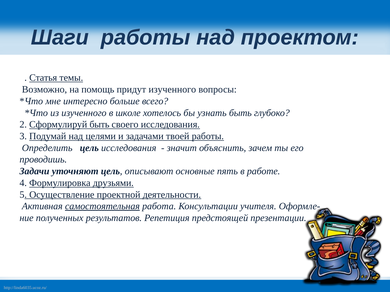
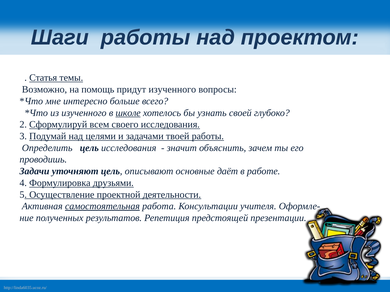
школе underline: none -> present (128, 113)
узнать быть: быть -> своей (240, 113)
Сформулируй быть: быть -> всем (99, 125)
пять: пять -> даёт (227, 171)
